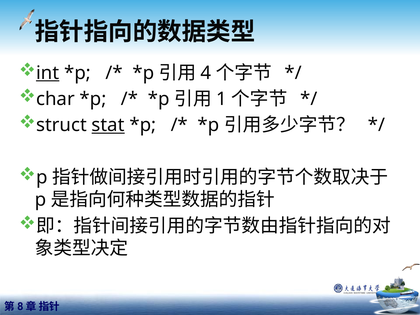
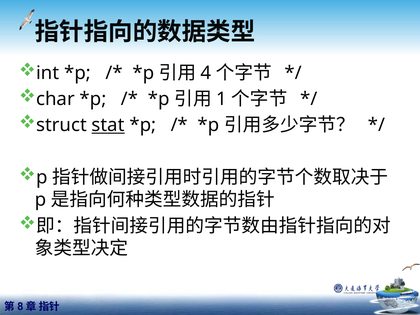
int underline: present -> none (48, 73)
